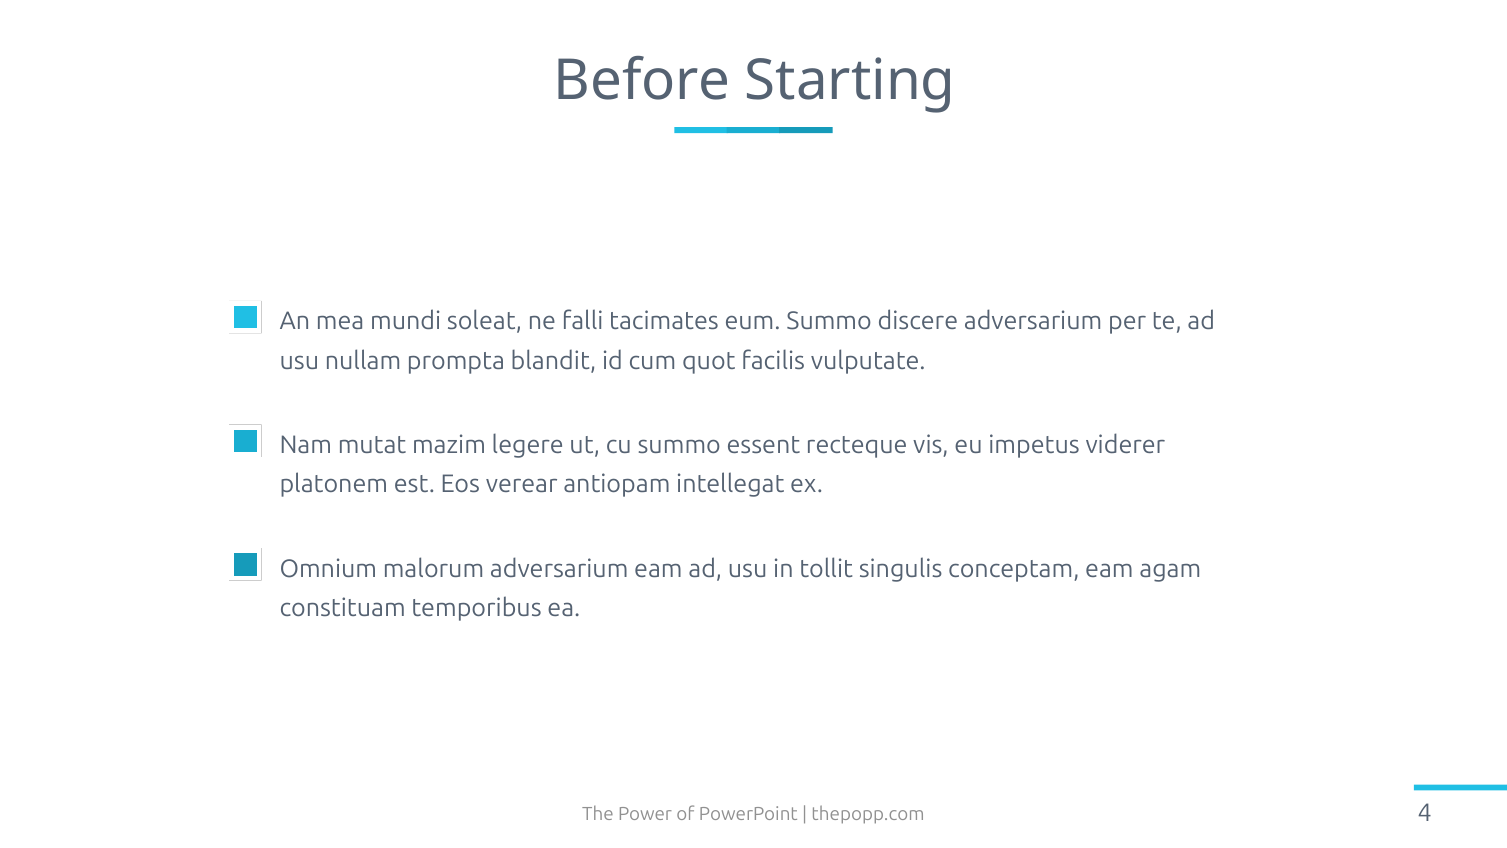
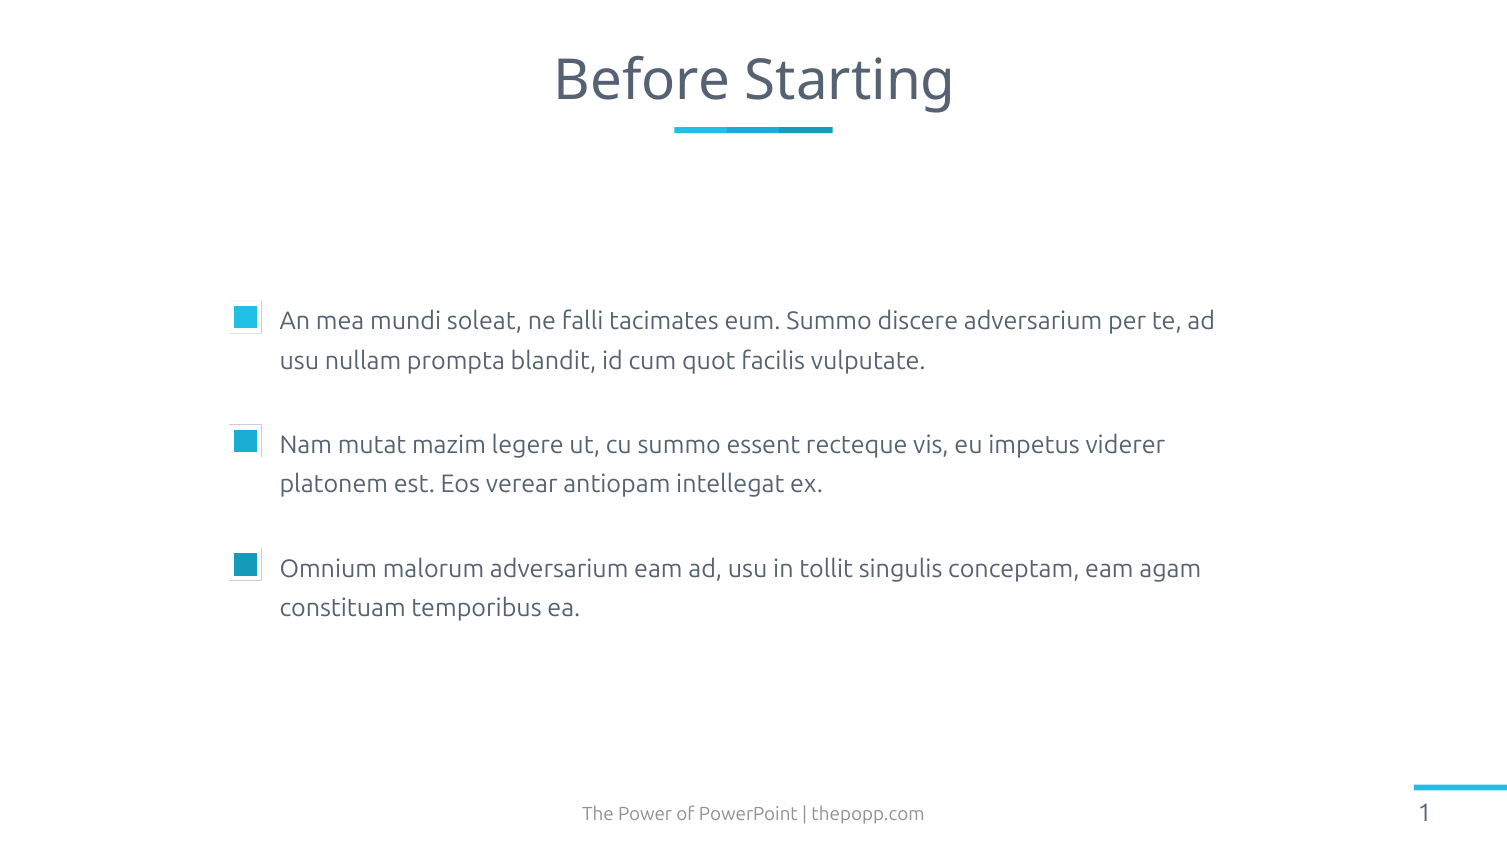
4: 4 -> 1 (1425, 813)
